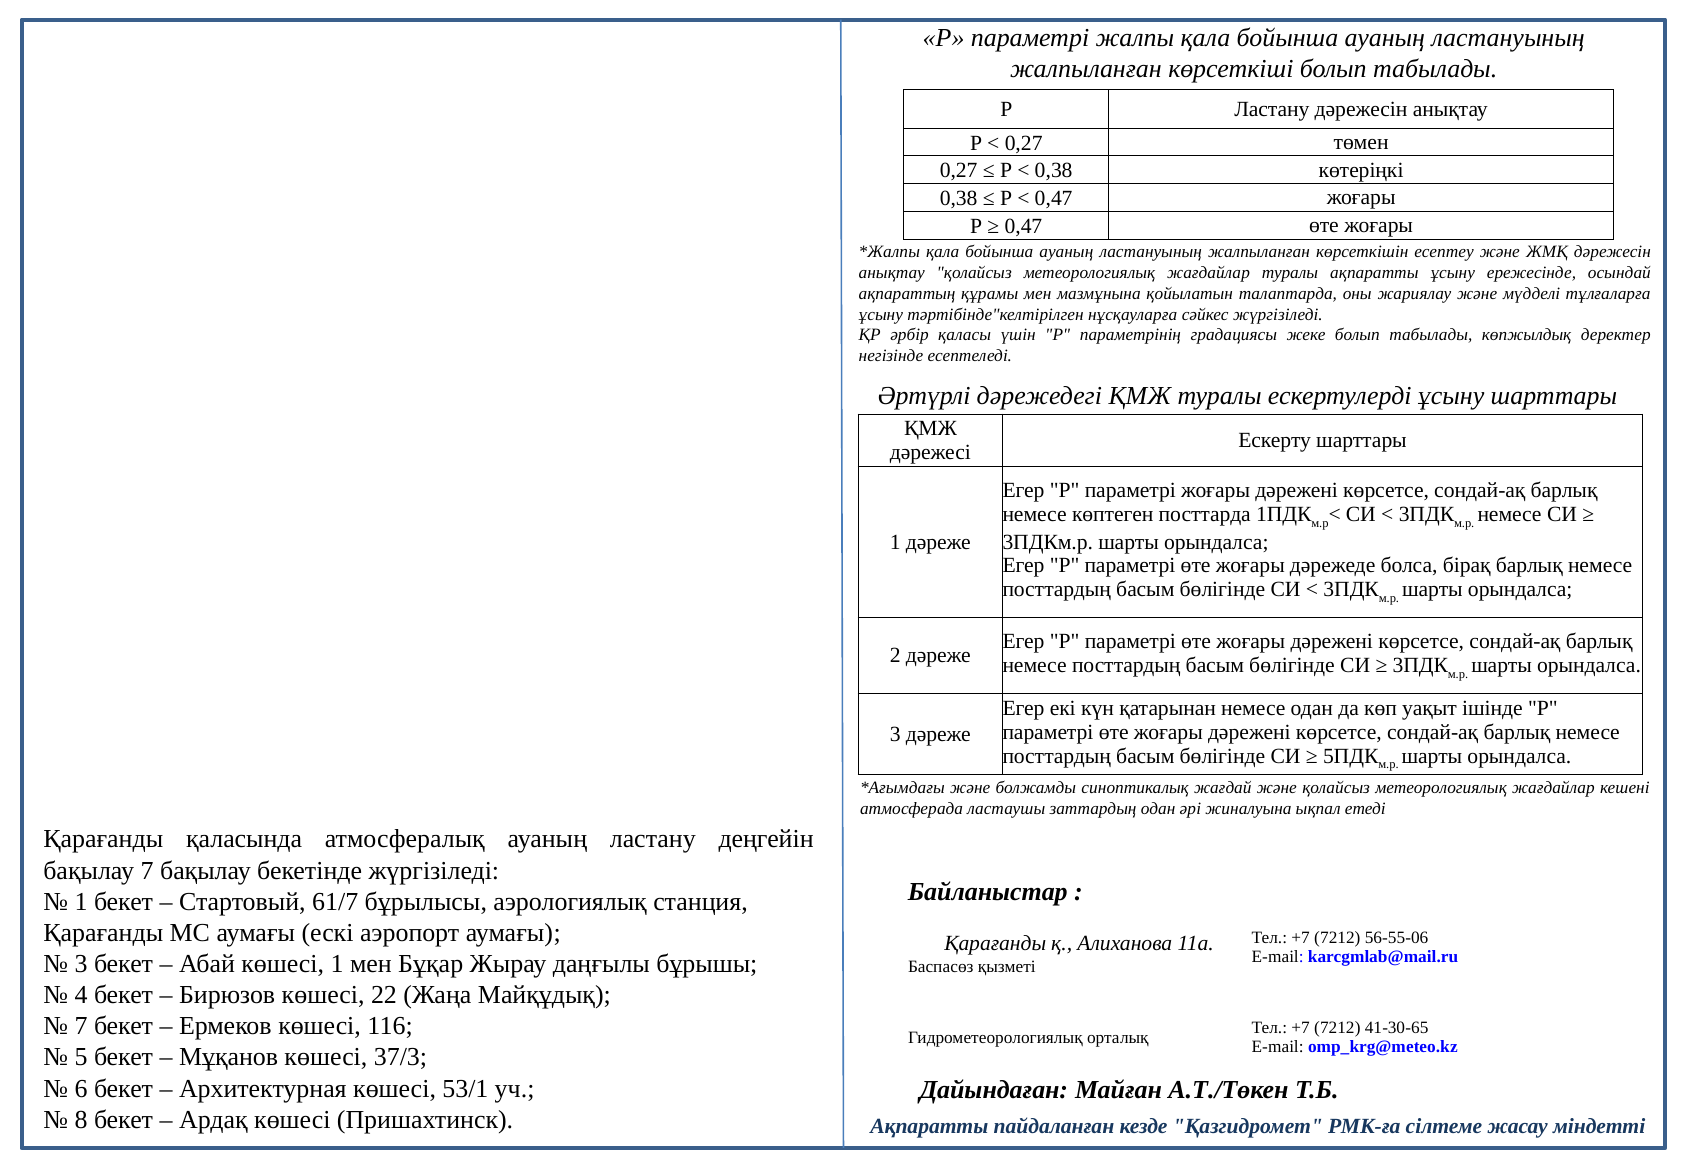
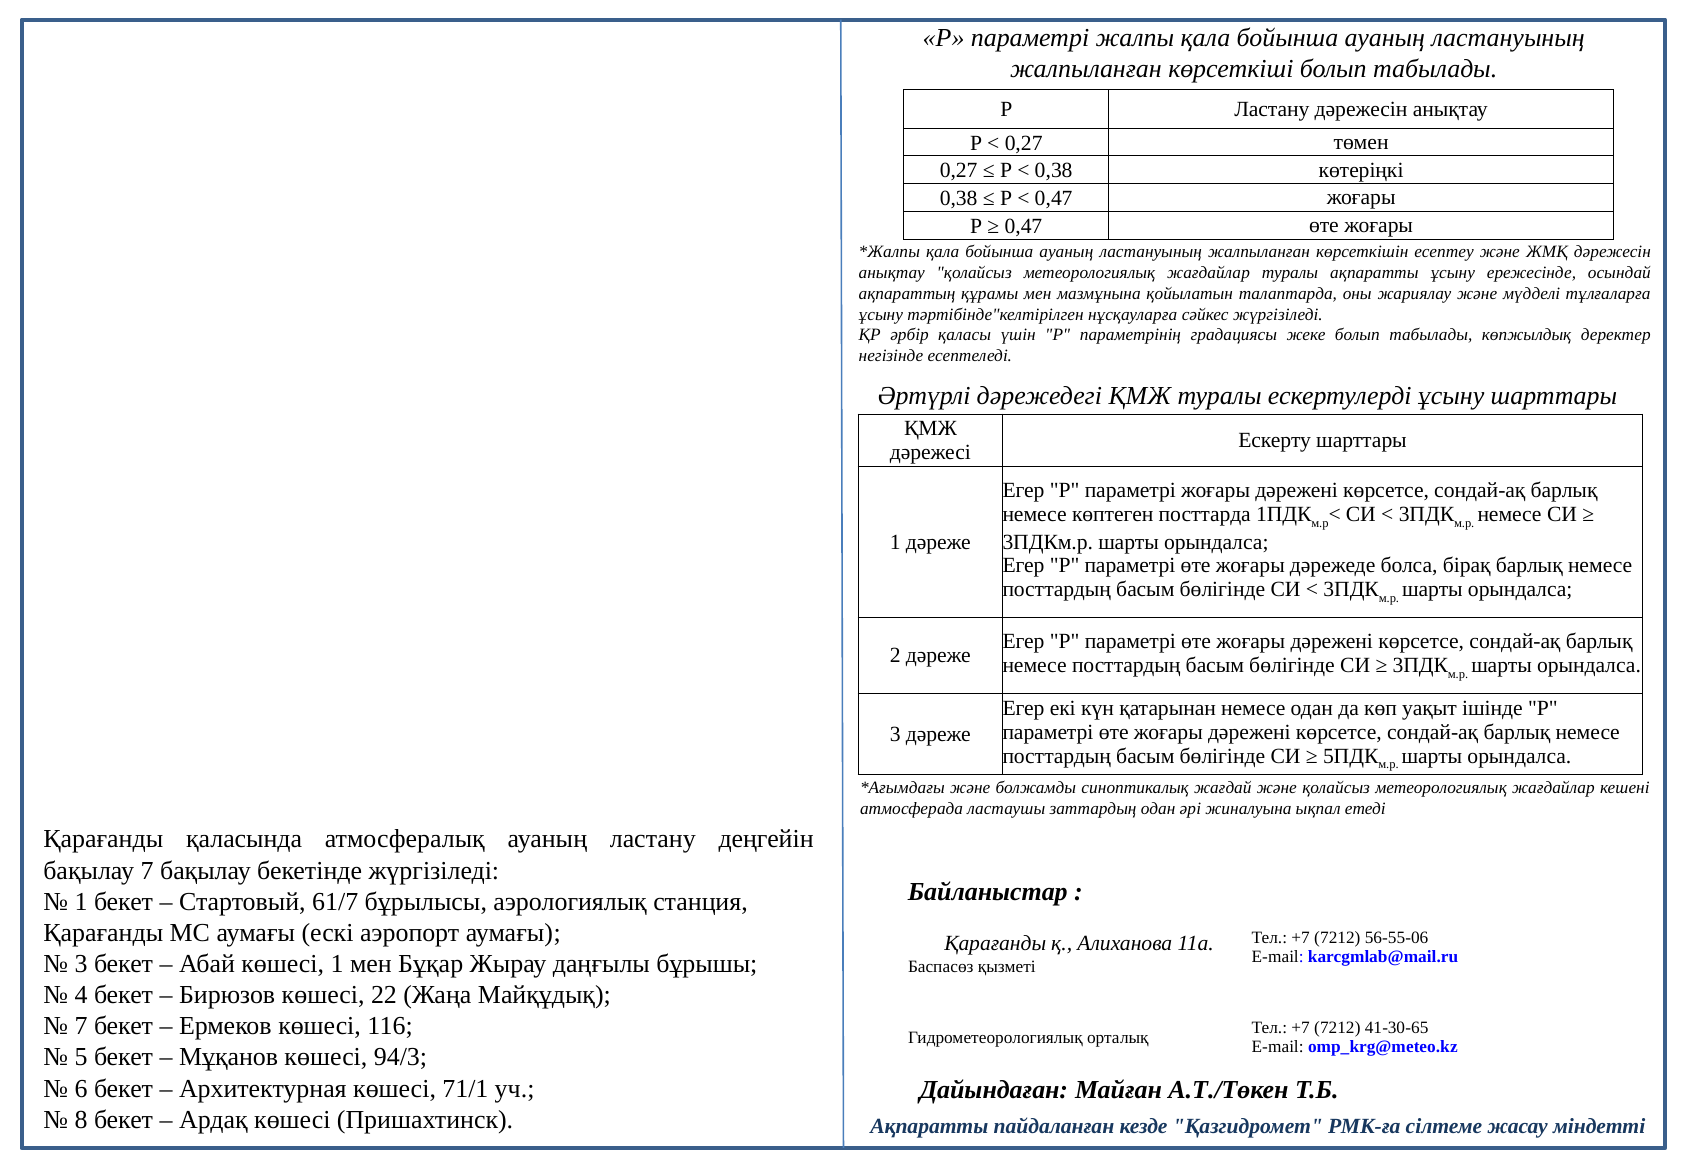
37/3: 37/3 -> 94/3 (400, 1057)
53/1: 53/1 -> 71/1 (465, 1088)
